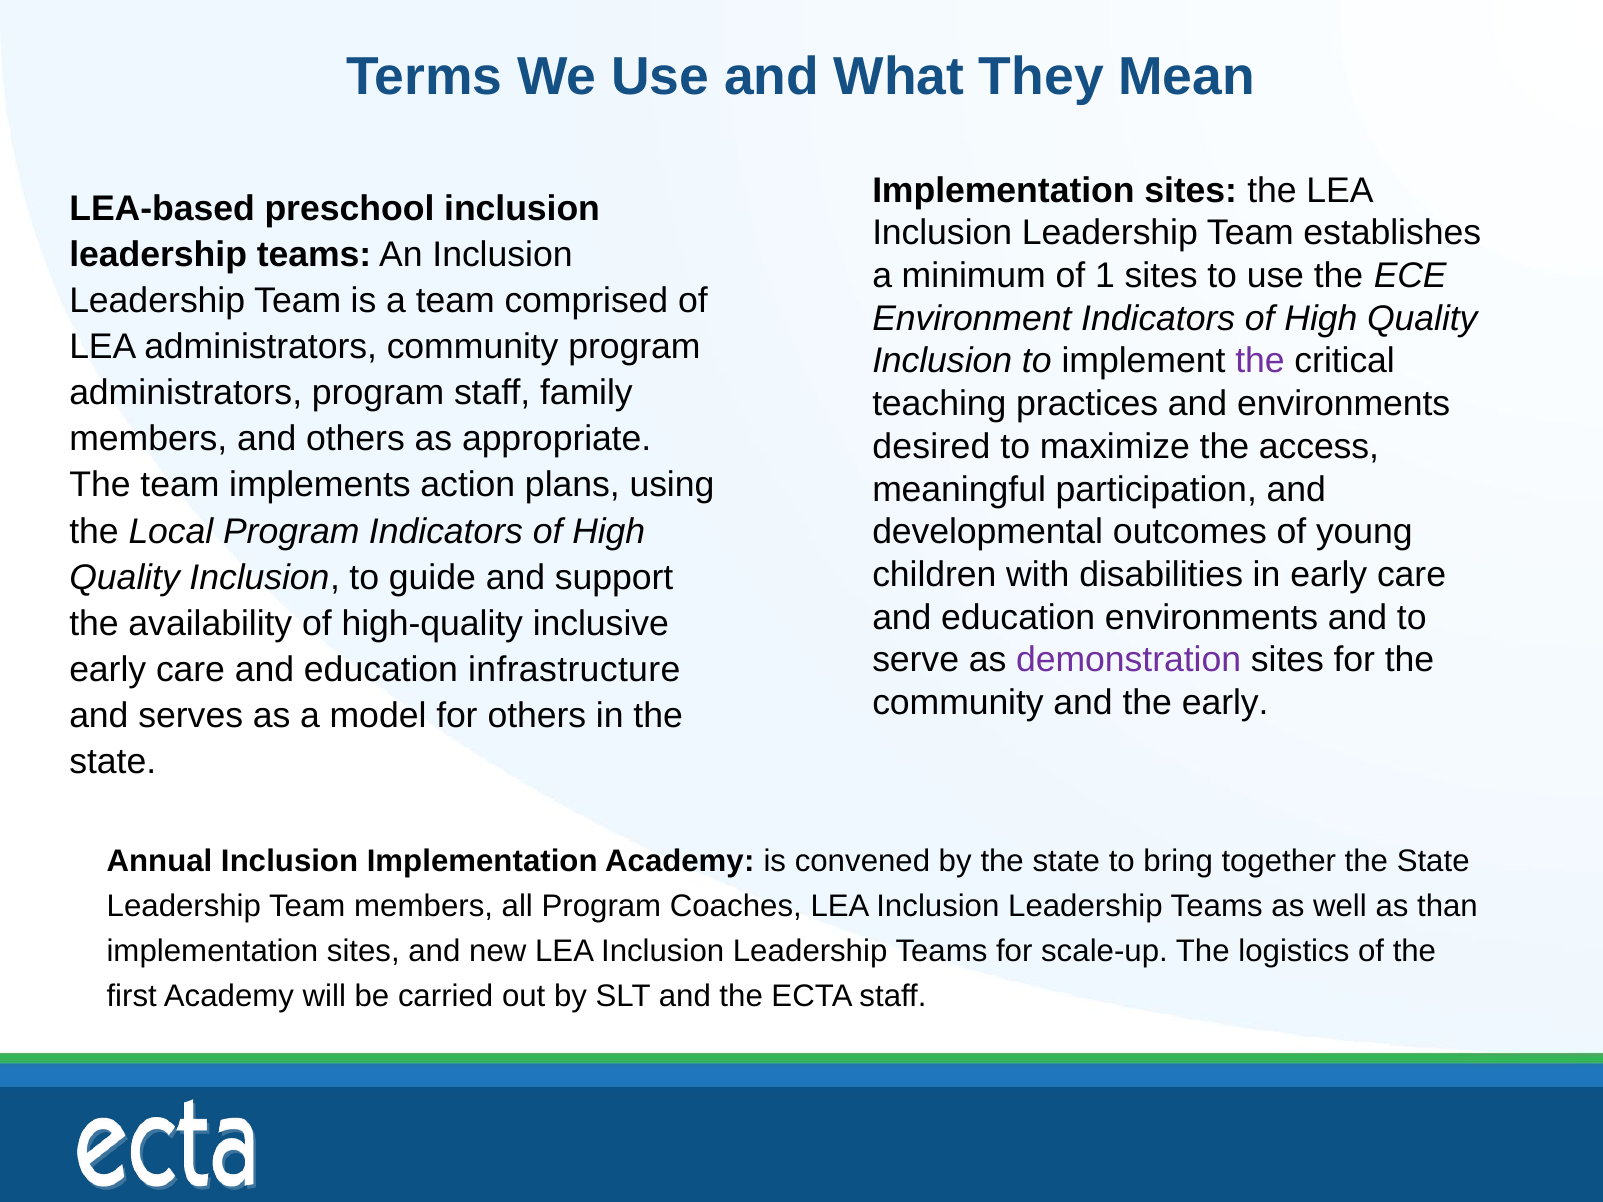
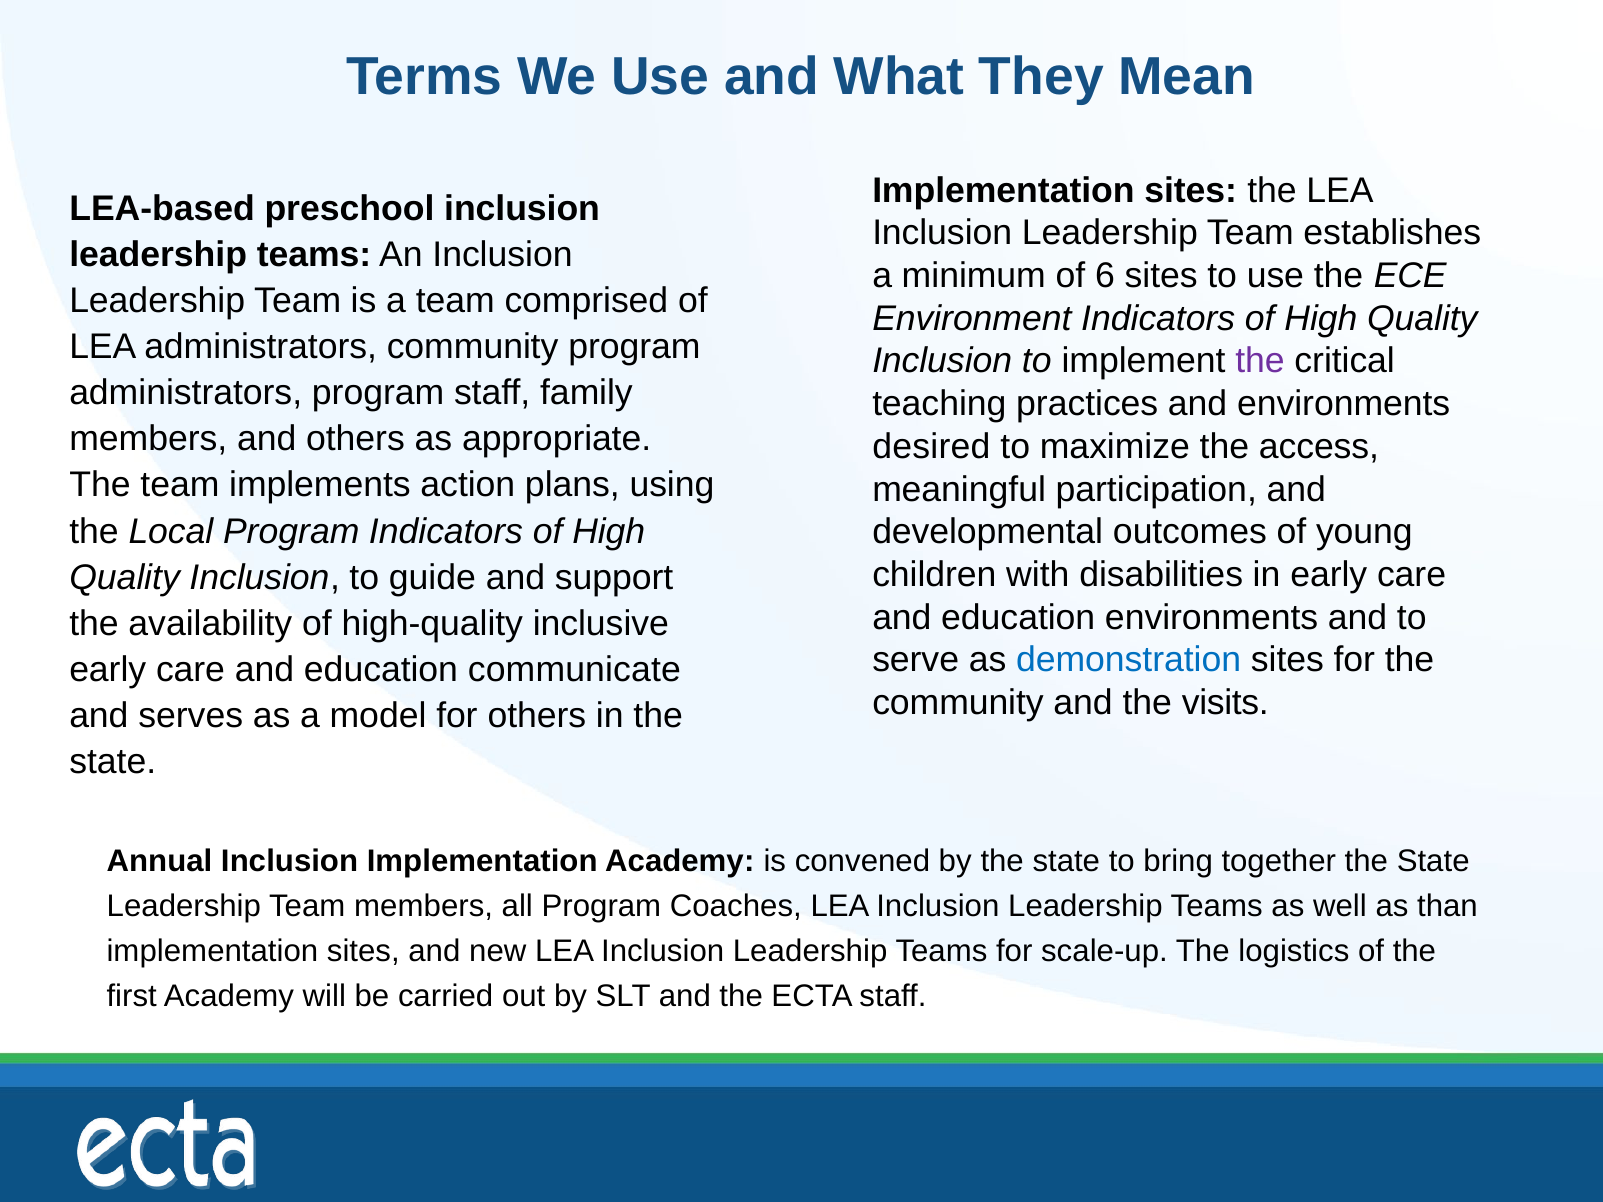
1: 1 -> 6 (1105, 276)
demonstration colour: purple -> blue (1129, 660)
infrastructure: infrastructure -> communicate (574, 670)
the early: early -> visits (1225, 703)
